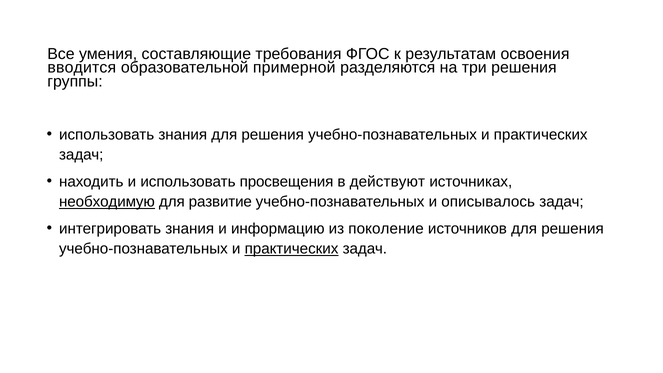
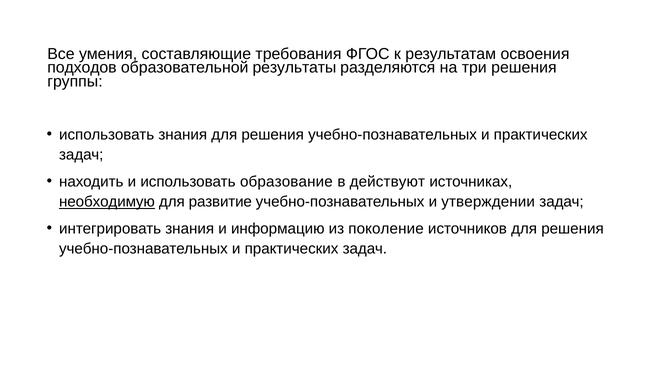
вводится: вводится -> подходов (82, 68)
примерной: примерной -> результаты (294, 68)
просвещения: просвещения -> образование (286, 182)
описывалось: описывалось -> утверждении (488, 202)
практических underline: present -> none (292, 249)
